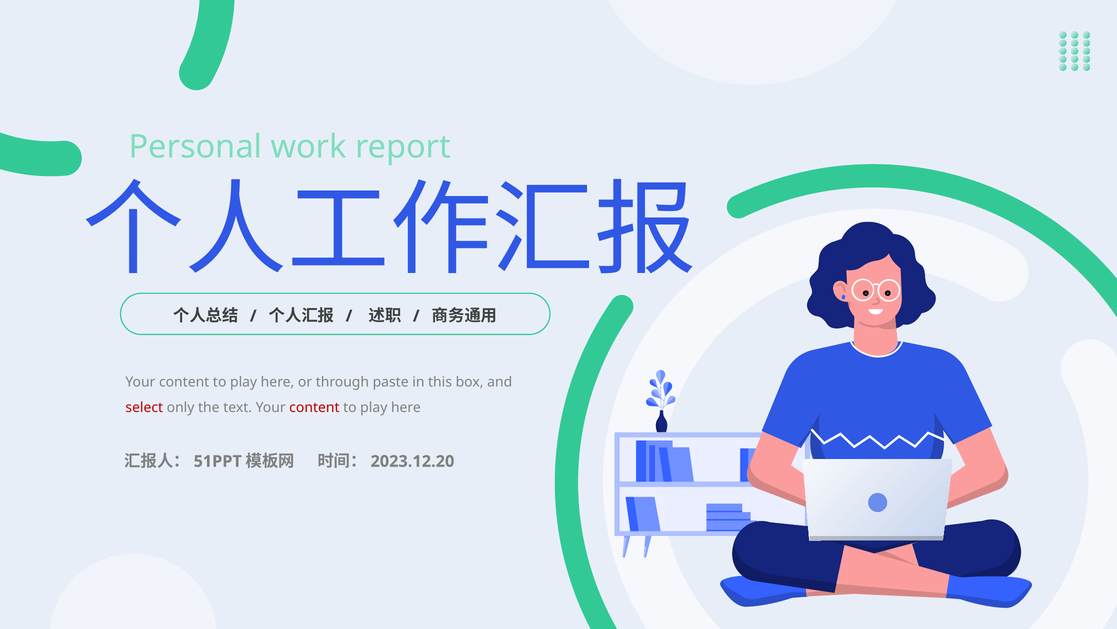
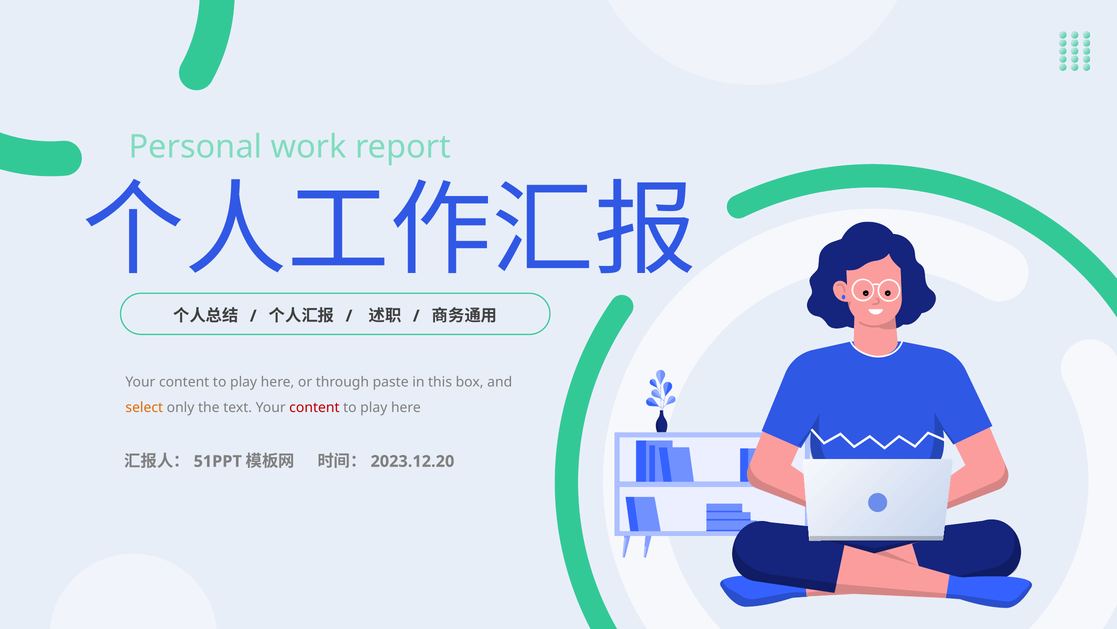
select colour: red -> orange (144, 407)
